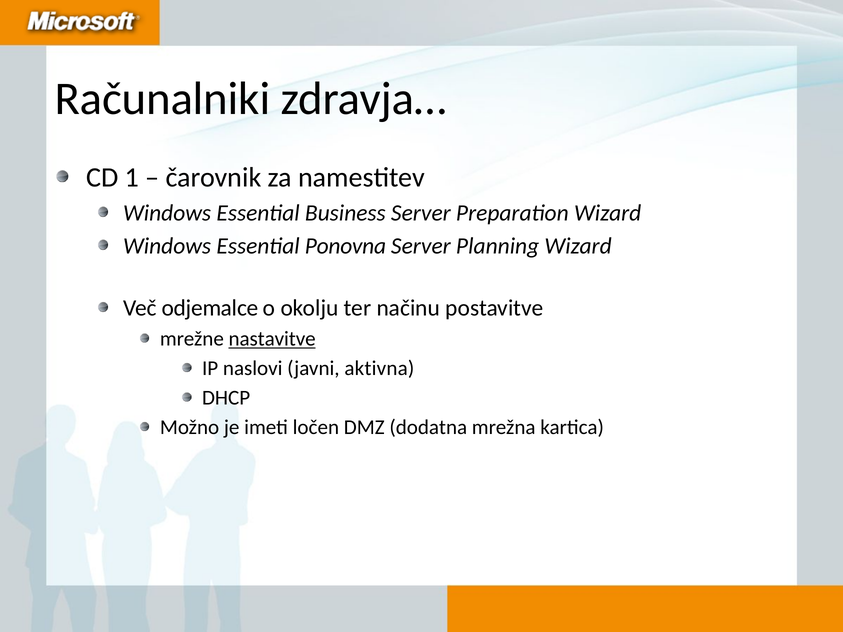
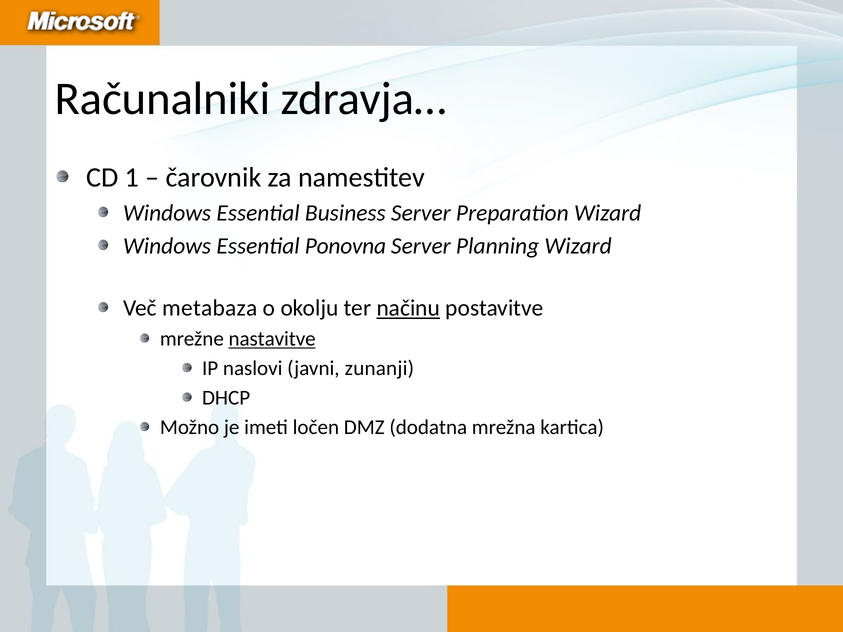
odjemalce: odjemalce -> metabaza (210, 308)
načinu underline: none -> present (408, 308)
aktivna: aktivna -> zunanji (379, 369)
